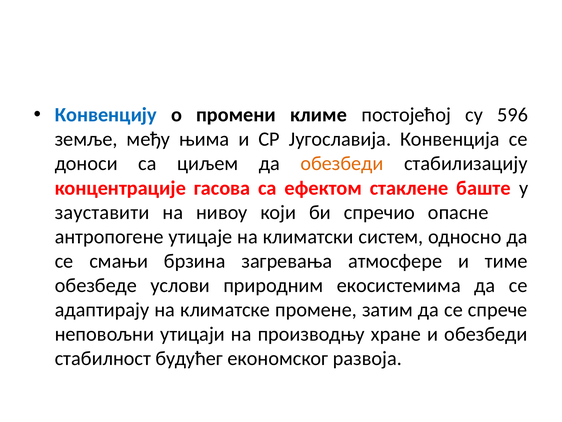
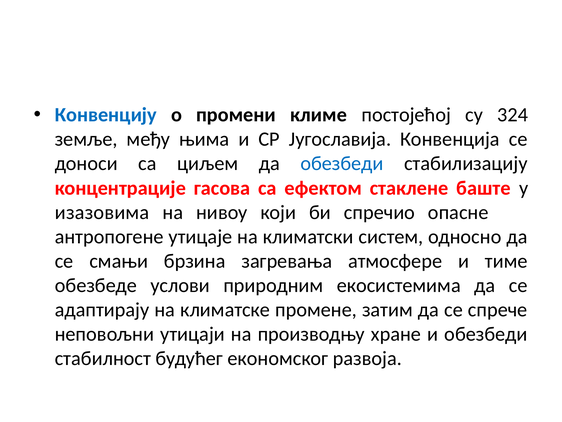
596: 596 -> 324 (513, 115)
обезбеди colour: orange -> blue (342, 163)
зауставити: зауставити -> изазовима (102, 212)
